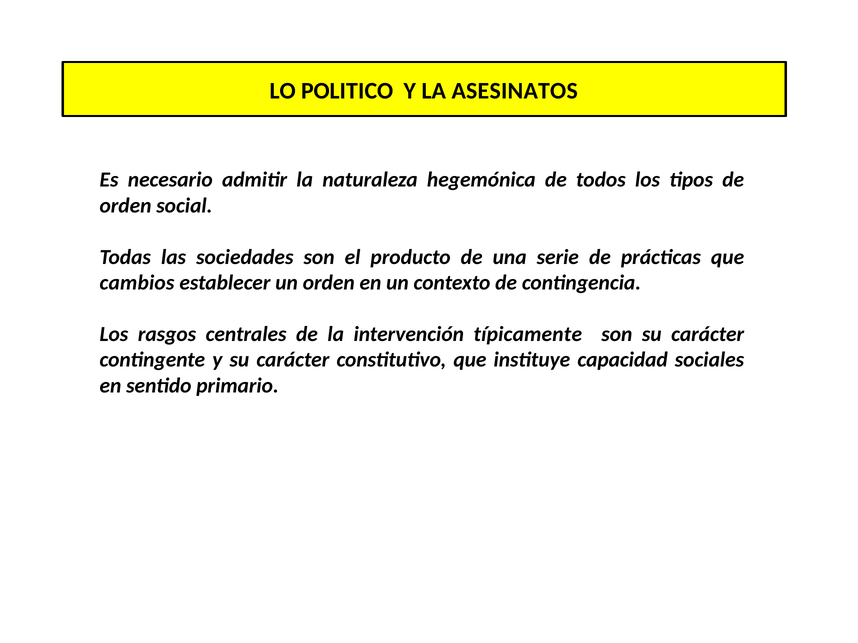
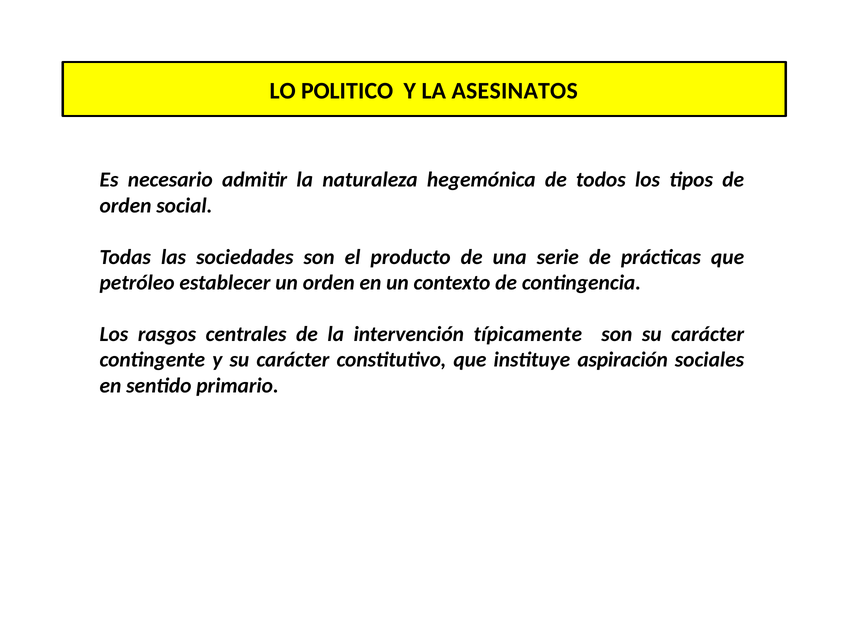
cambios: cambios -> petróleo (137, 283)
capacidad: capacidad -> aspiración (623, 360)
